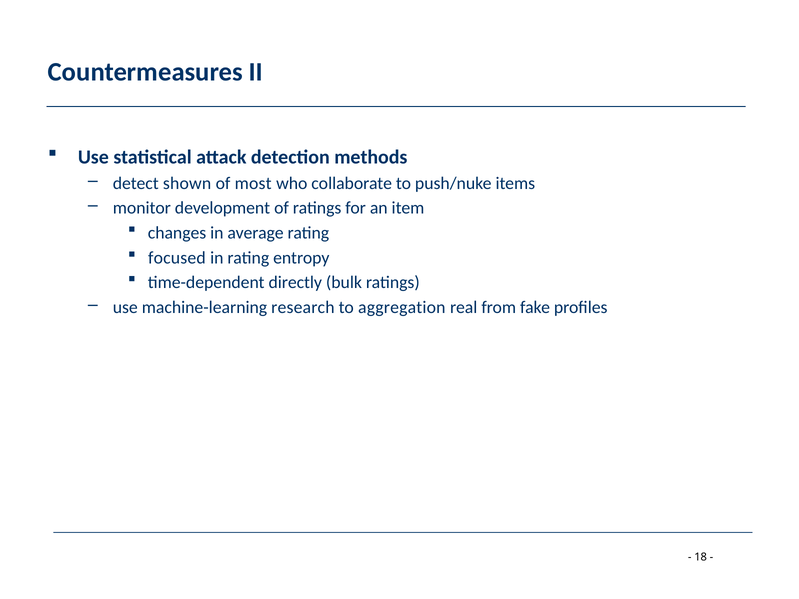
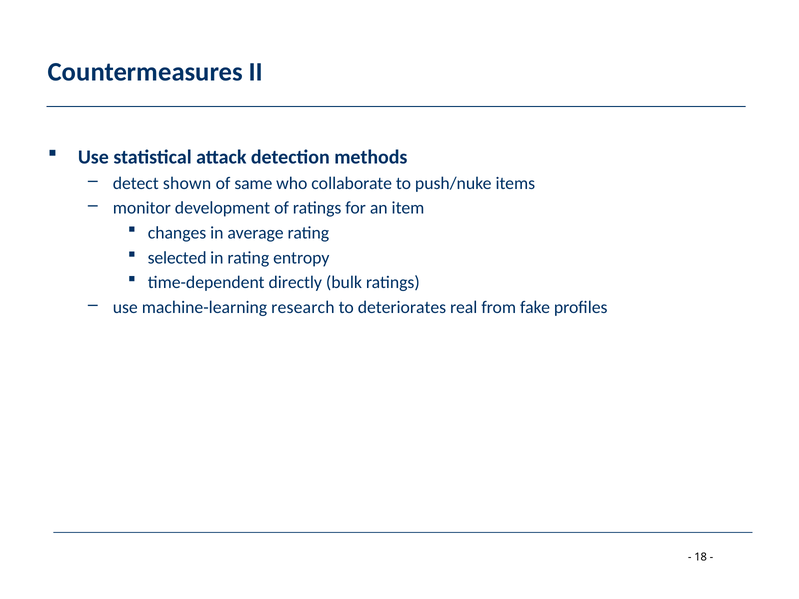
most: most -> same (253, 183)
focused: focused -> selected (177, 258)
aggregation: aggregation -> deteriorates (402, 307)
